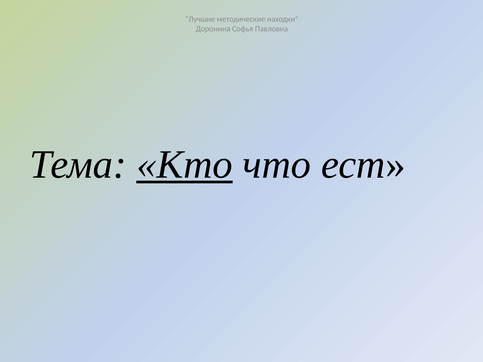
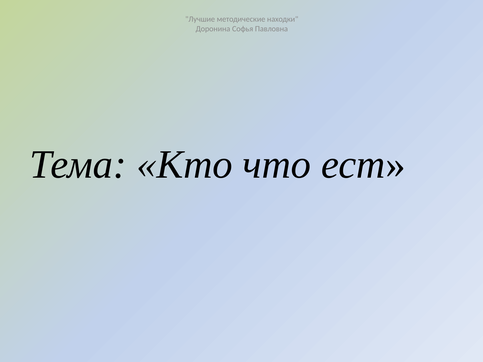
Кто underline: present -> none (185, 165)
